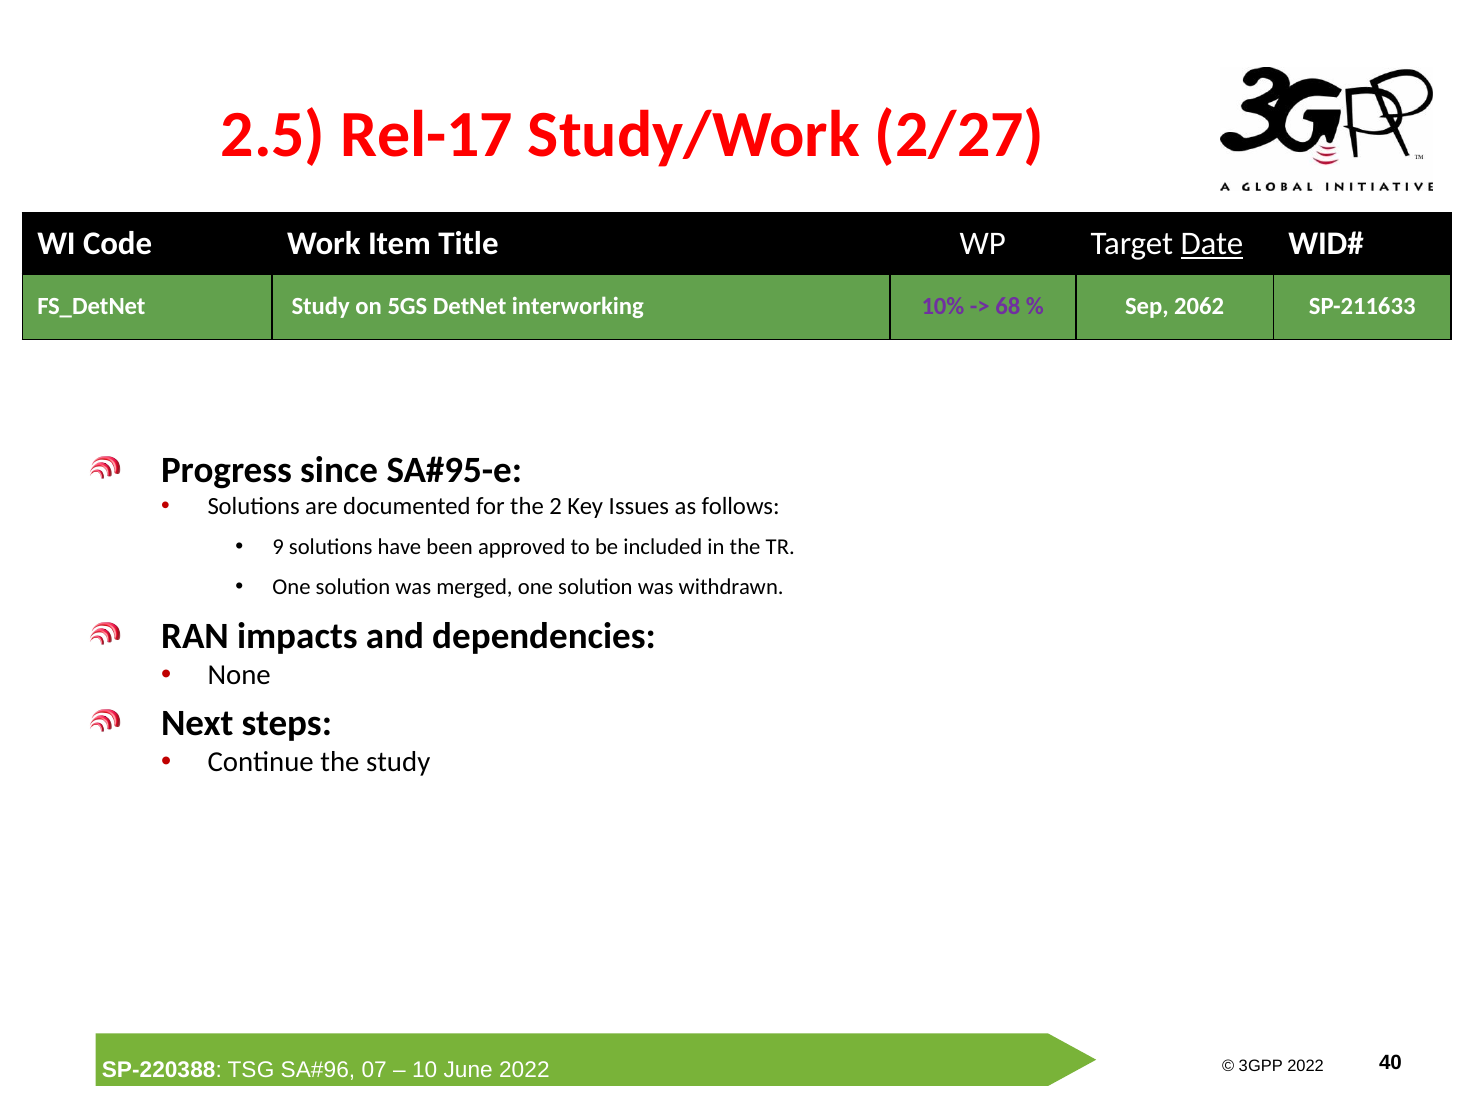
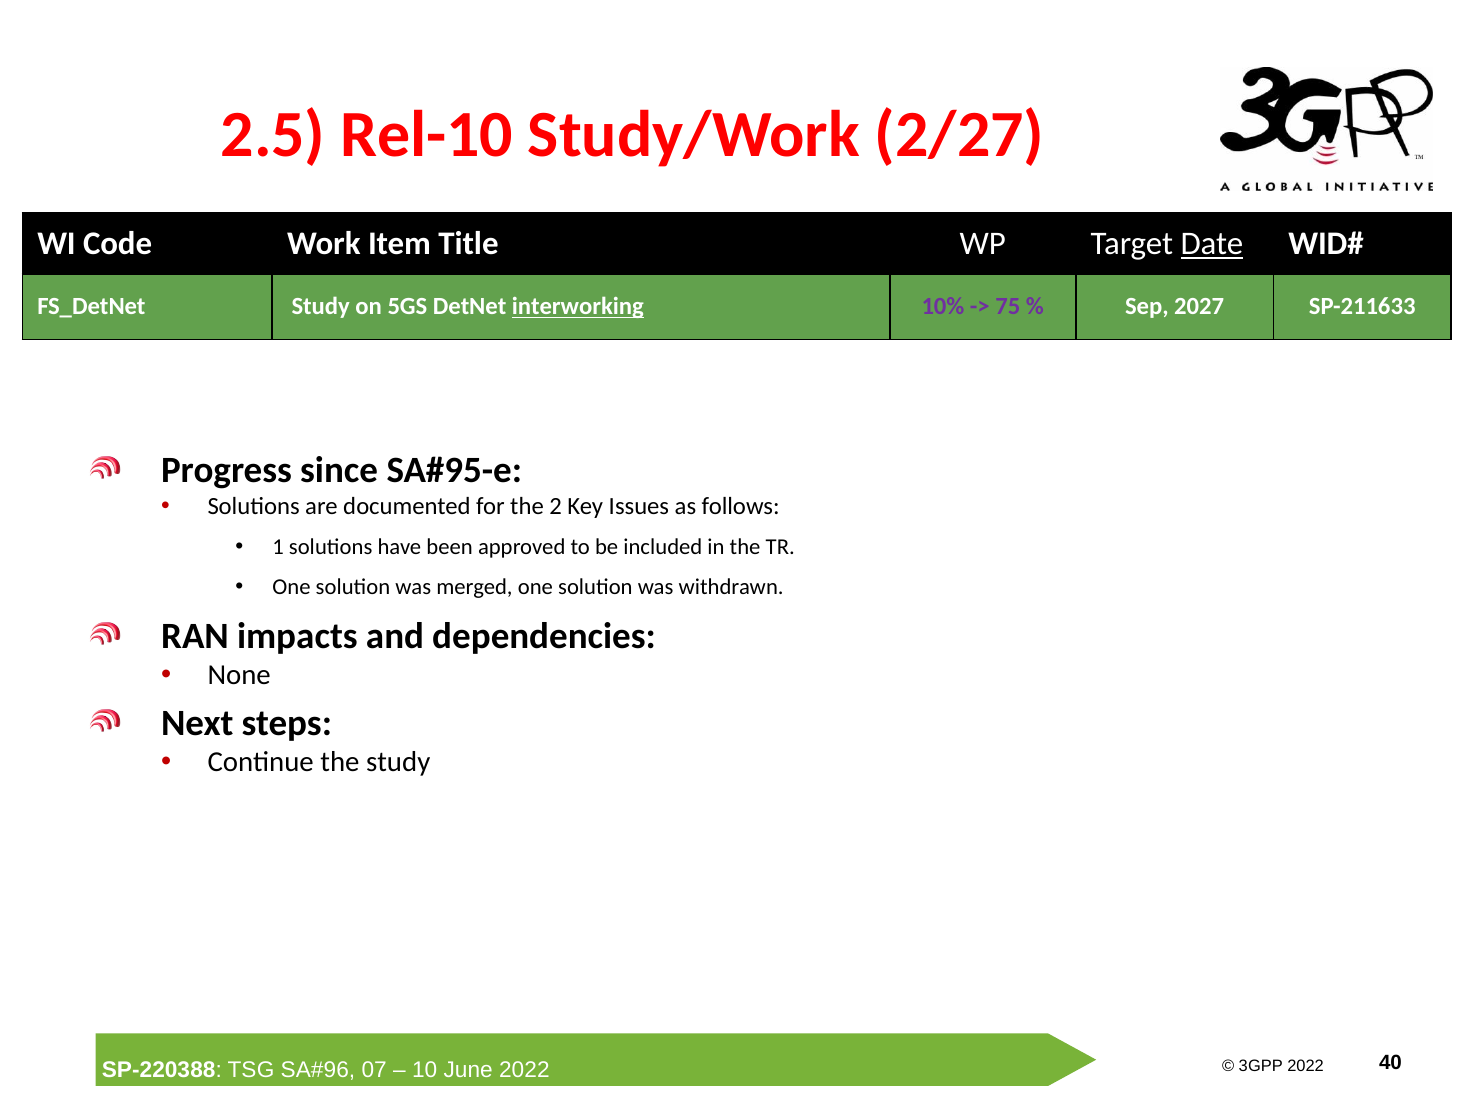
Rel-17: Rel-17 -> Rel-10 (427, 134)
interworking underline: none -> present (578, 307)
68: 68 -> 75 (1008, 307)
2062: 2062 -> 2027 (1199, 307)
9: 9 -> 1 (278, 547)
